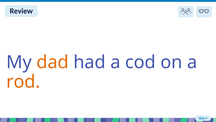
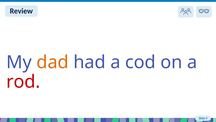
rod colour: orange -> red (23, 81)
